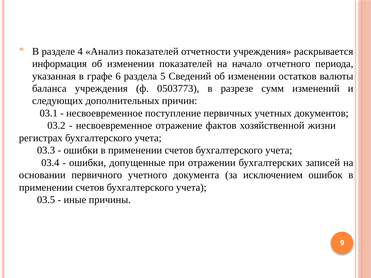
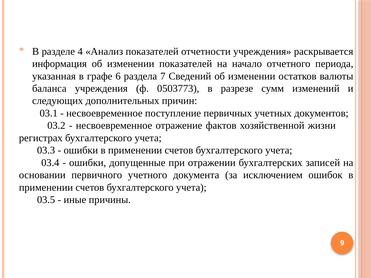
5: 5 -> 7 (163, 76)
